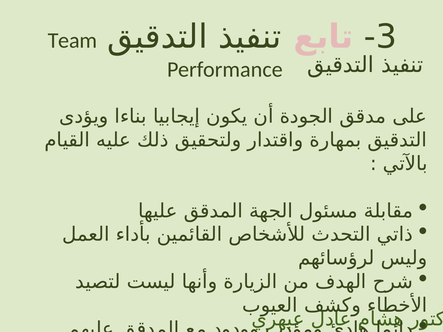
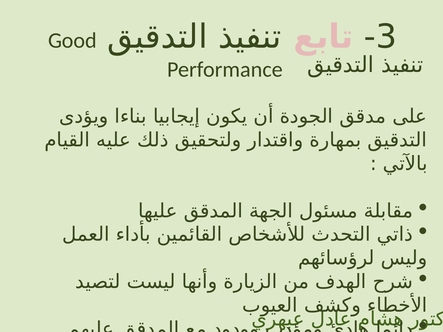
Team: Team -> Good (72, 41)
